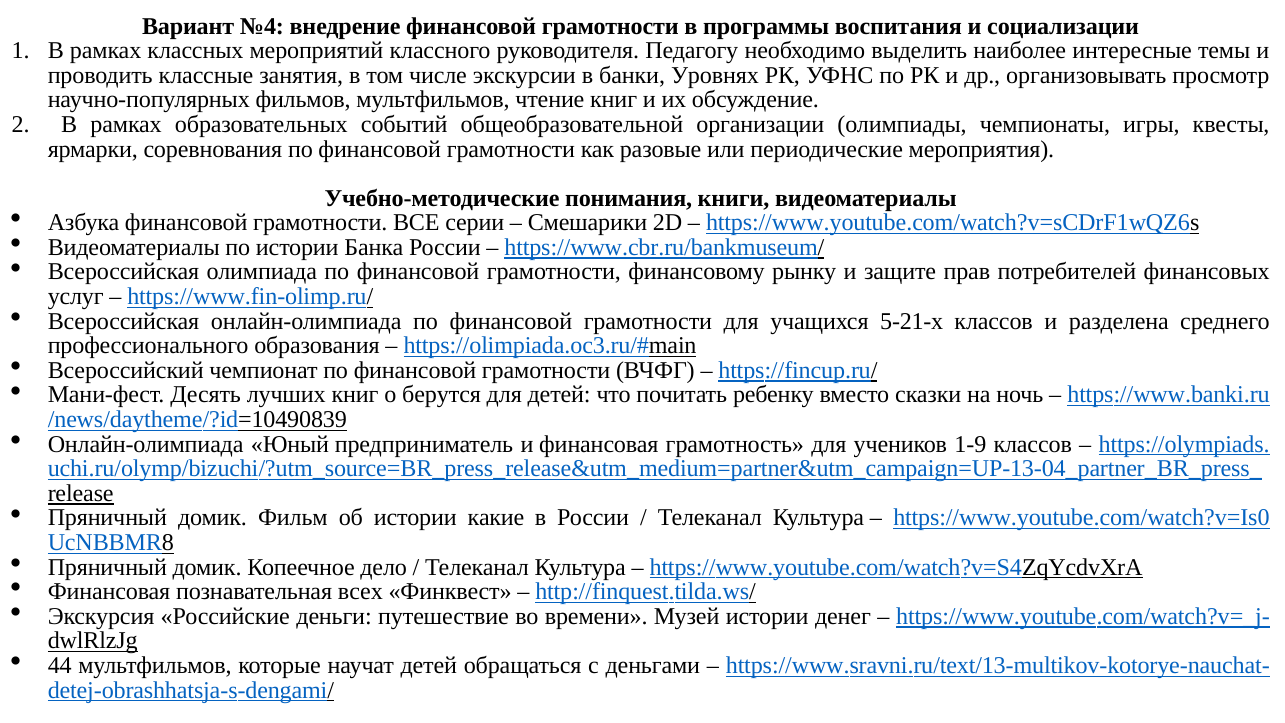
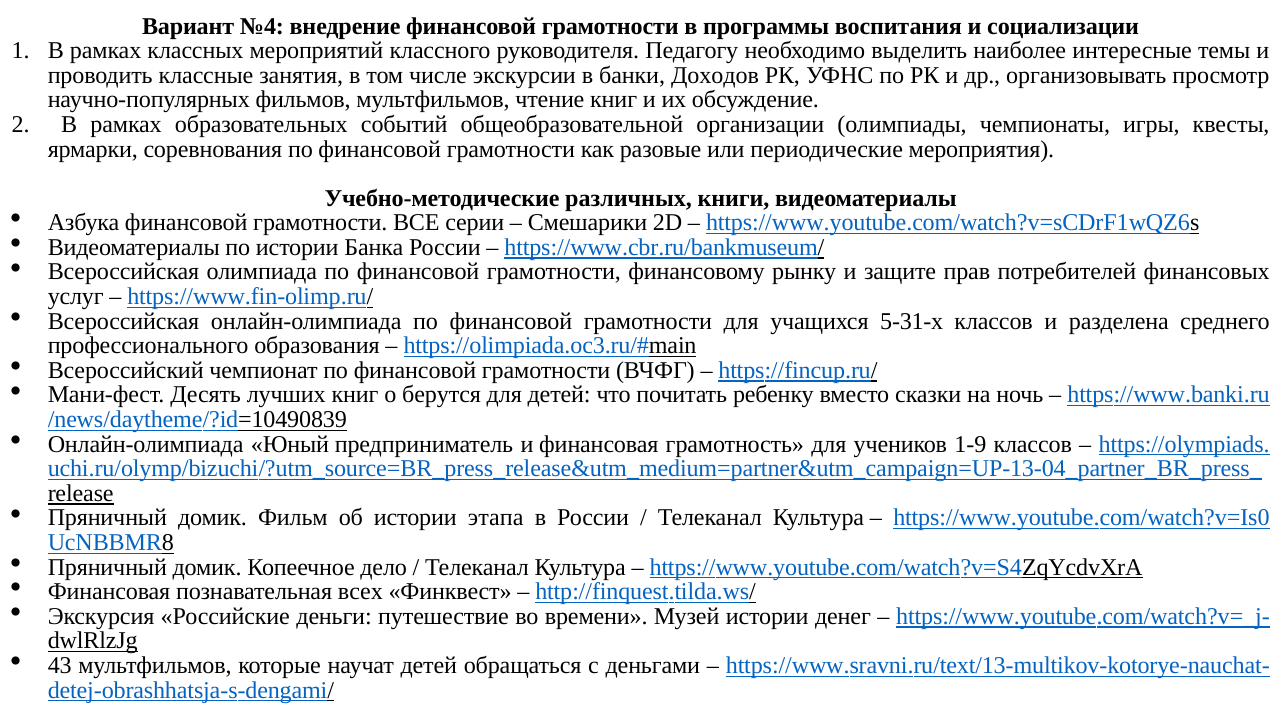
Уровнях: Уровнях -> Доходов (715, 75)
понимания: понимания -> различных (629, 198)
5-21-х: 5-21-х -> 5-31-х (912, 321)
какие: какие -> этапа (496, 518)
44: 44 -> 43 (60, 665)
